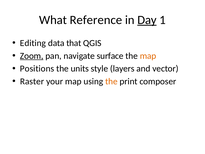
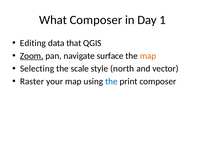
What Reference: Reference -> Composer (96, 20)
Day underline: present -> none (147, 20)
Positions: Positions -> Selecting (37, 69)
units: units -> scale (80, 69)
layers: layers -> north (122, 69)
the colour: orange -> blue (111, 81)
